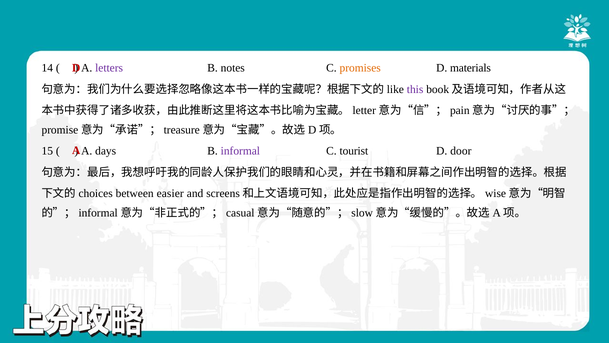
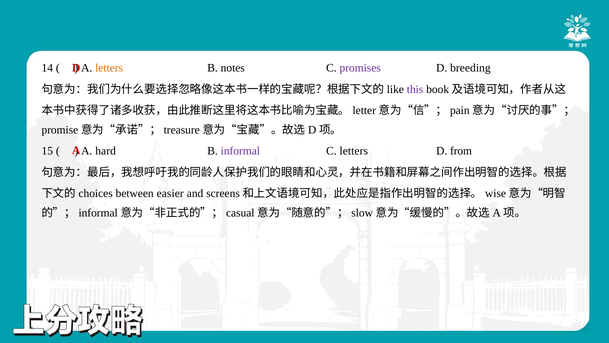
letters colour: purple -> orange (109, 68)
promises colour: orange -> purple (360, 68)
materials: materials -> breeding (470, 68)
days: days -> hard (106, 151)
C tourist: tourist -> letters (354, 151)
door: door -> from (461, 151)
